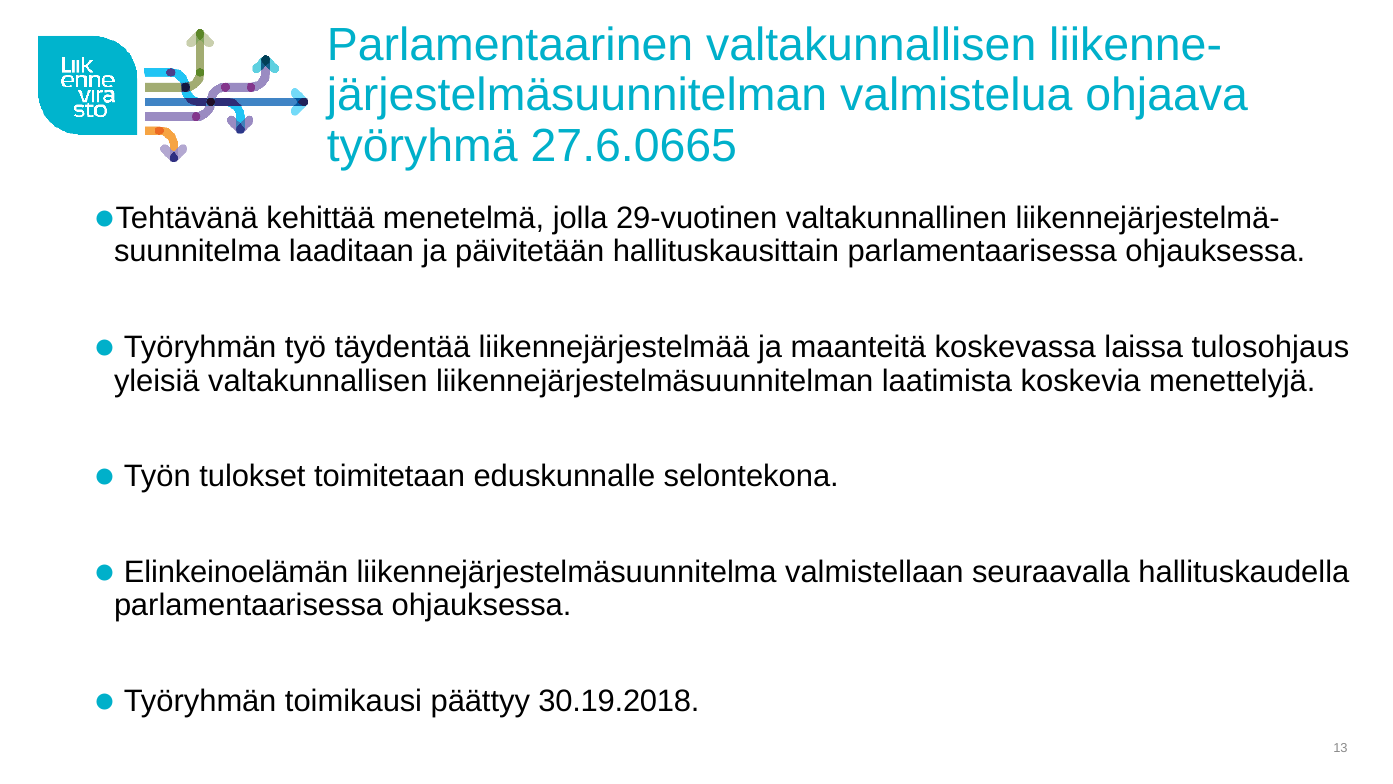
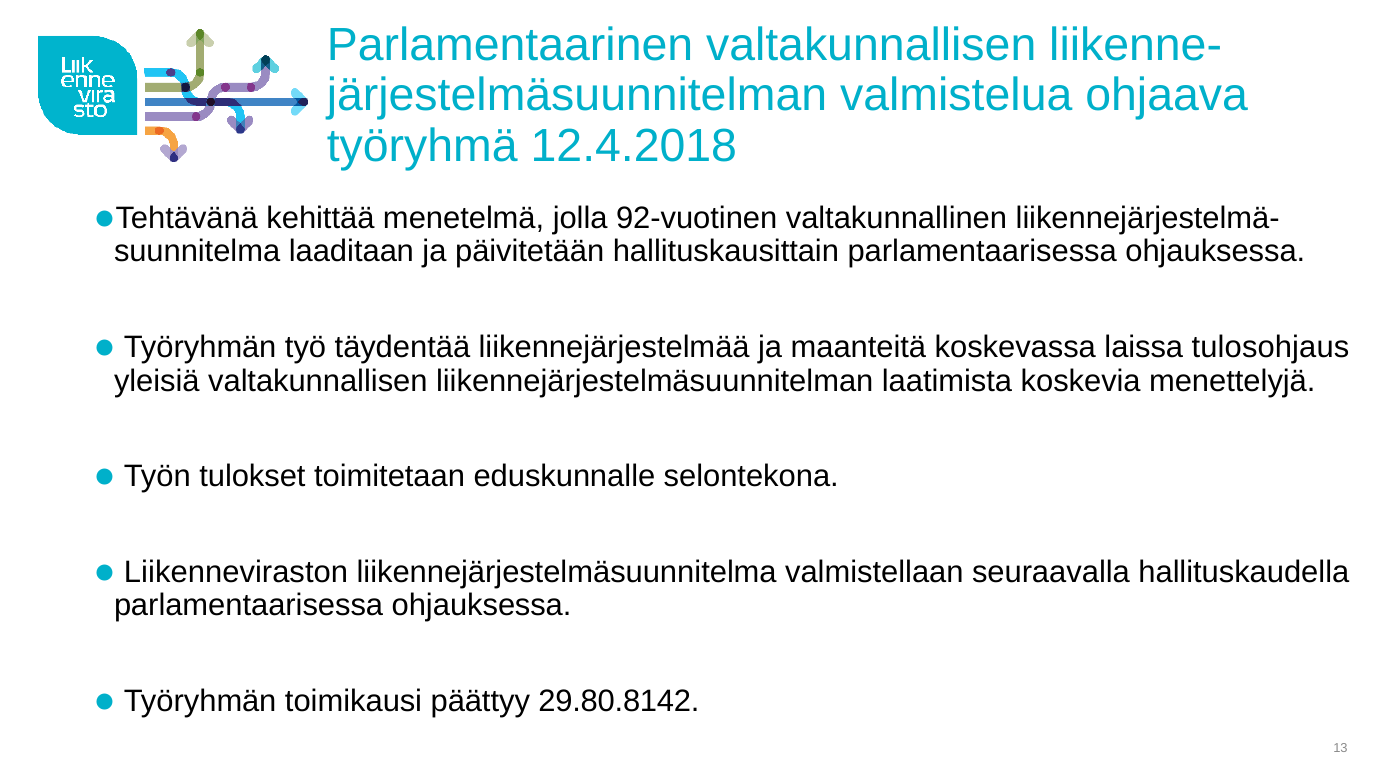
27.6.0665: 27.6.0665 -> 12.4.2018 (634, 146)
29-vuotinen: 29-vuotinen -> 92-vuotinen (697, 218)
Elinkeinoelämän: Elinkeinoelämän -> Liikenneviraston (236, 572)
30.19.2018: 30.19.2018 -> 29.80.8142 (619, 701)
